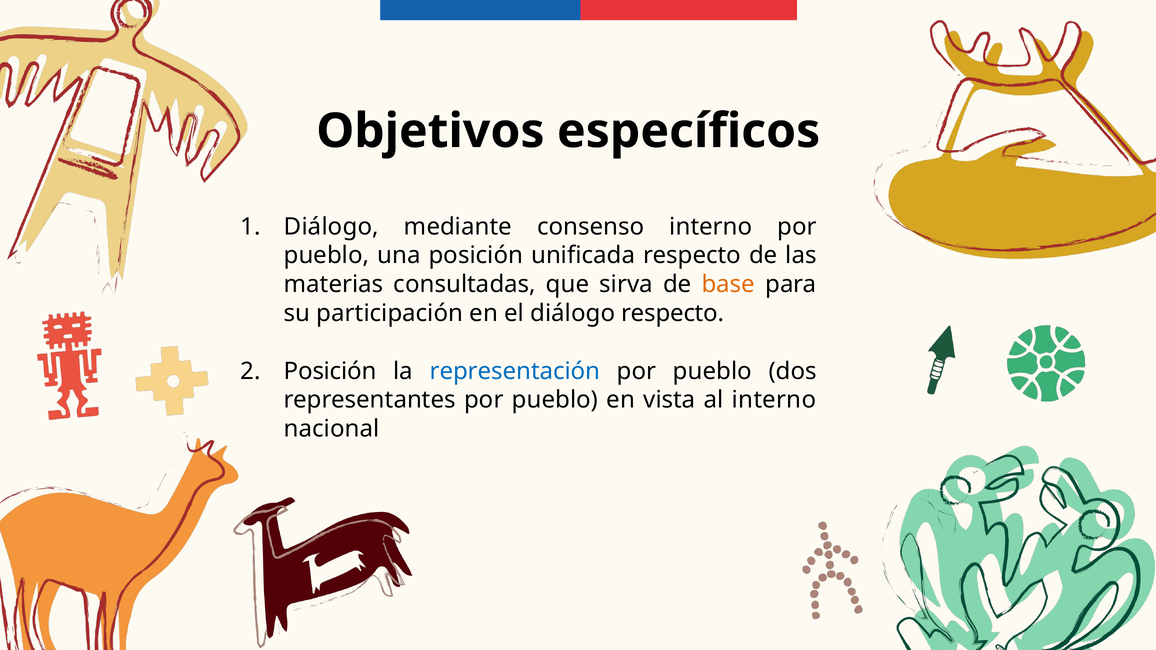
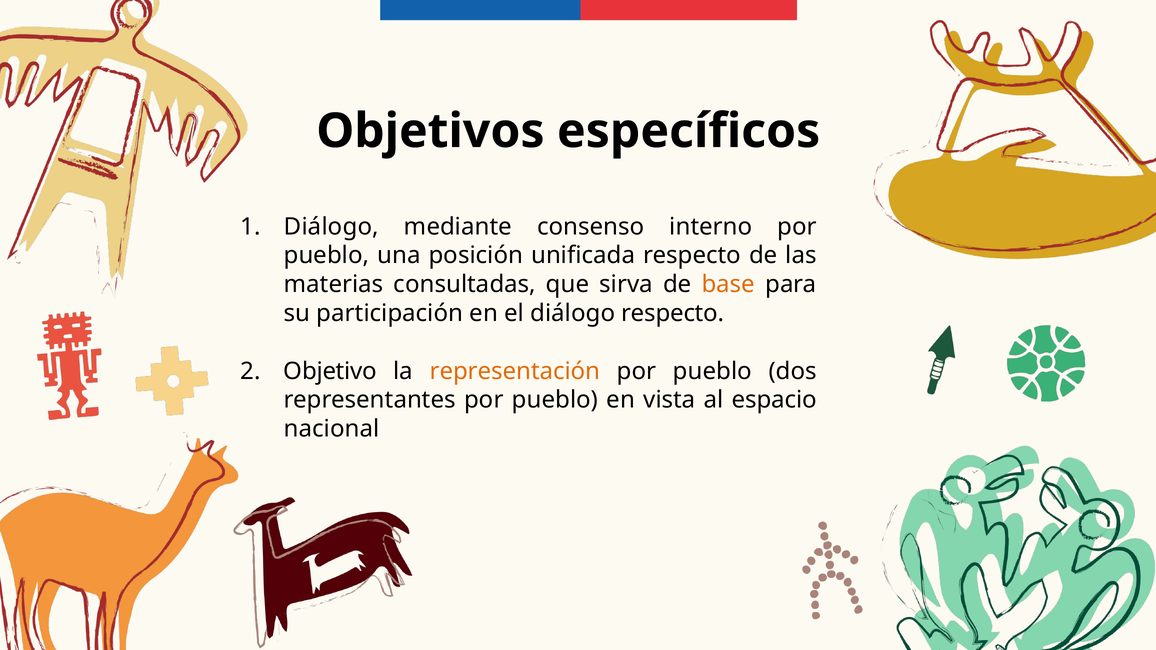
Posición: Posición -> Objetivo (330, 371)
representación colour: blue -> orange (515, 371)
al interno: interno -> espacio (774, 400)
